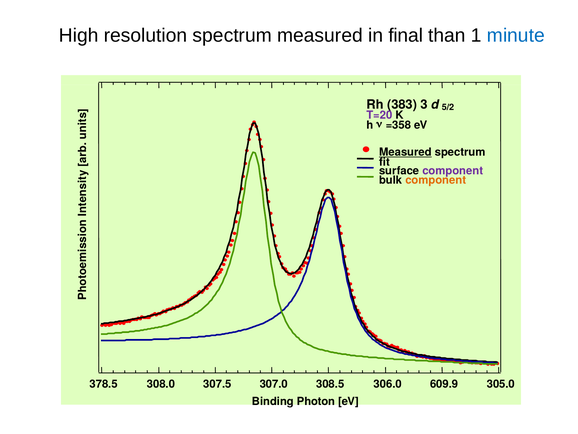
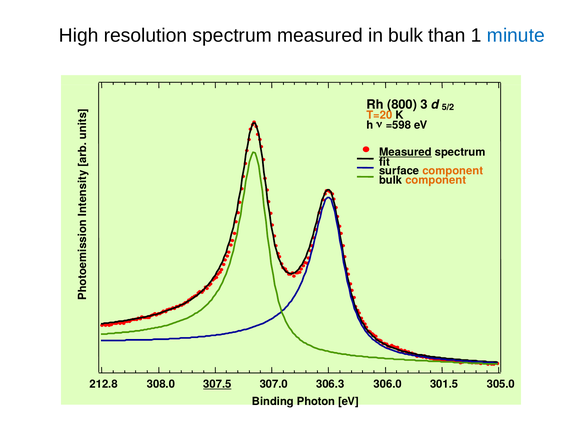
in final: final -> bulk (406, 35)
383: 383 -> 800 (402, 105)
T=20 colour: purple -> orange (379, 115)
=358: =358 -> =598 (398, 125)
component colour: purple -> orange (453, 171)
378.5: 378.5 -> 212.8 (104, 384)
307.5 underline: none -> present (217, 384)
308.5: 308.5 -> 306.3 (330, 384)
609.9: 609.9 -> 301.5 (444, 384)
